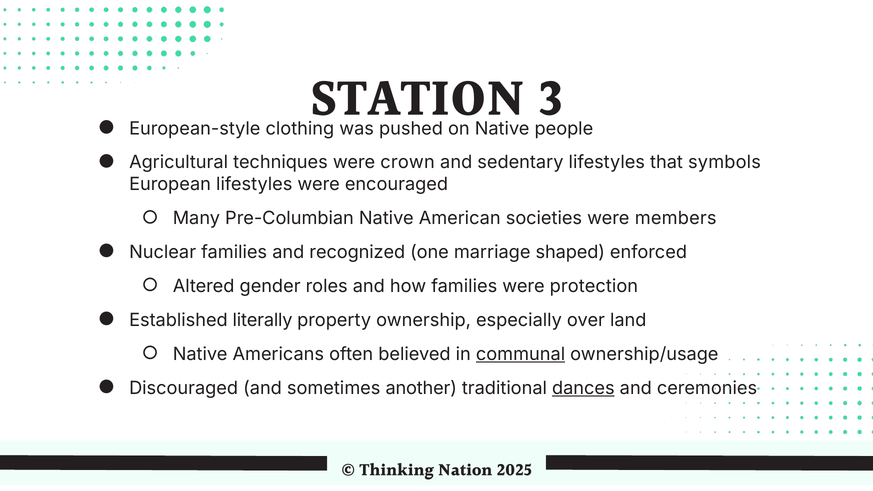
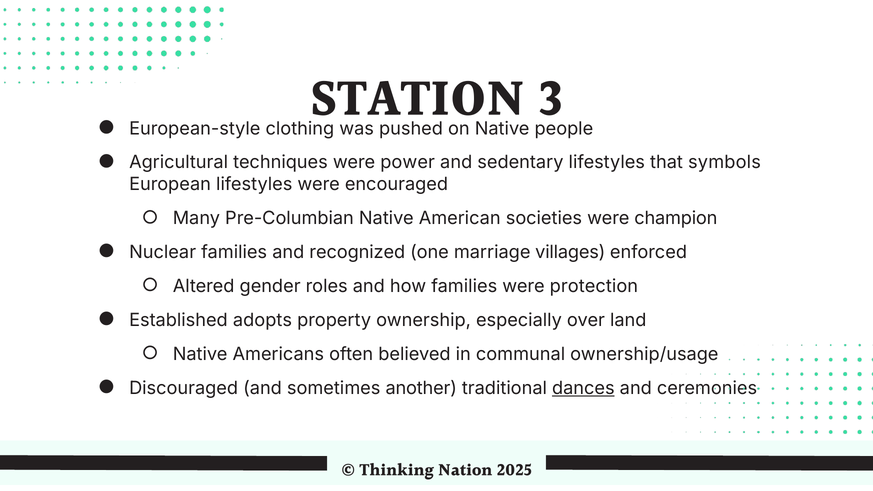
crown: crown -> power (408, 163)
members: members -> champion (676, 218)
shaped: shaped -> villages (570, 252)
literally: literally -> adopts (262, 320)
communal underline: present -> none (521, 354)
